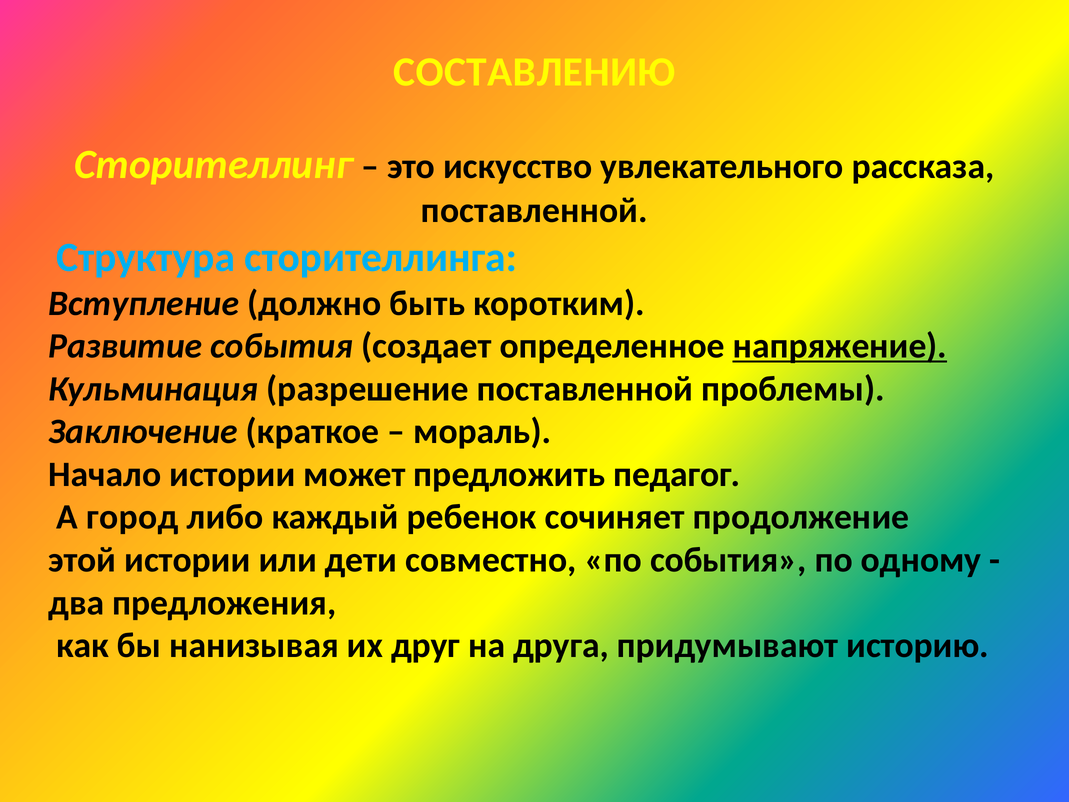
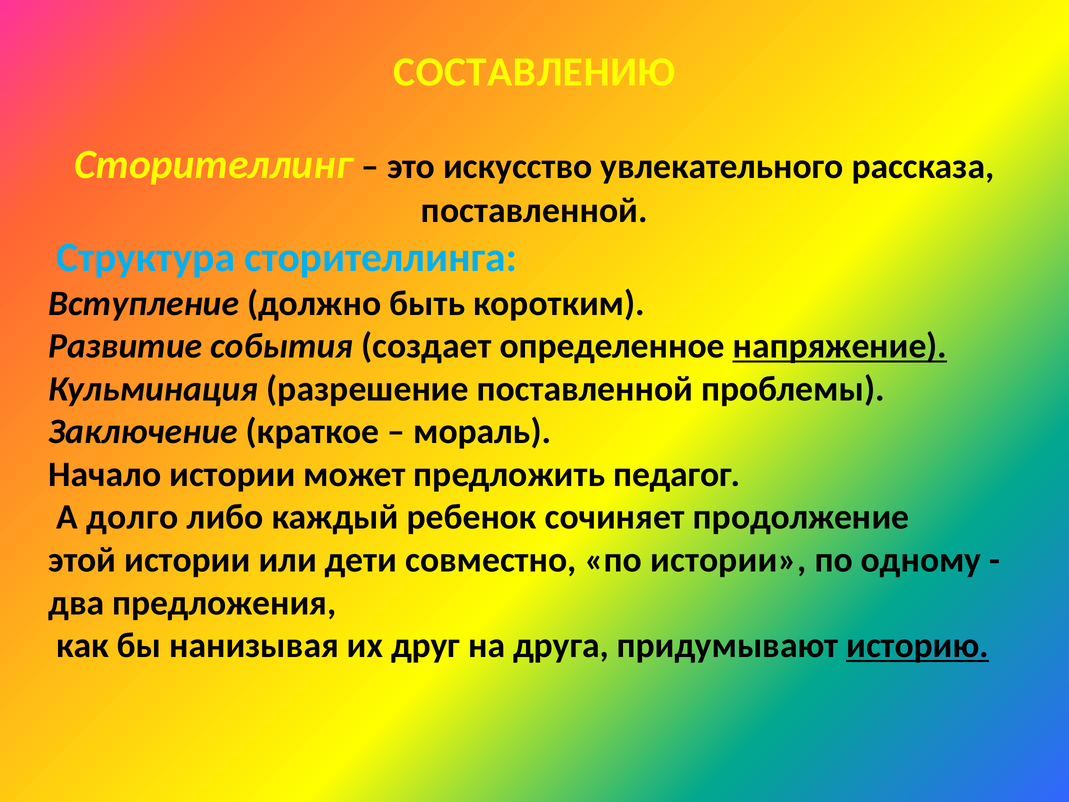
город: город -> долго (132, 517)
по события: события -> истории (728, 560)
историю underline: none -> present (918, 645)
